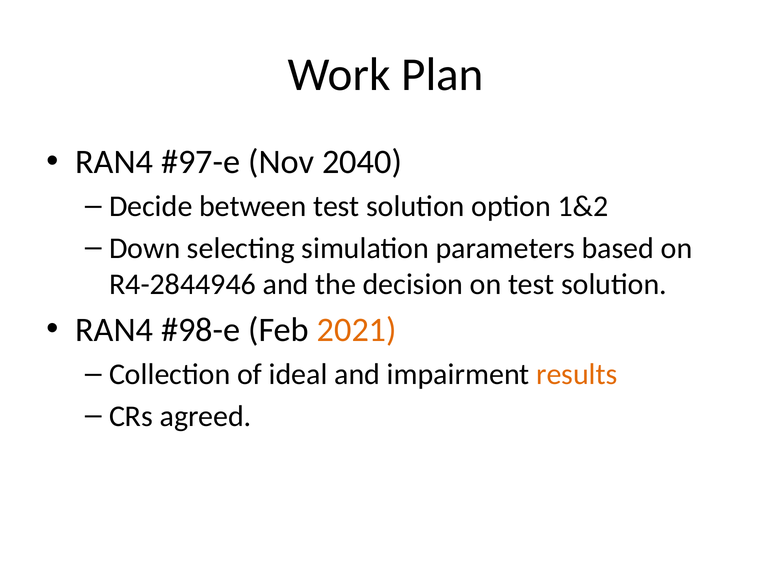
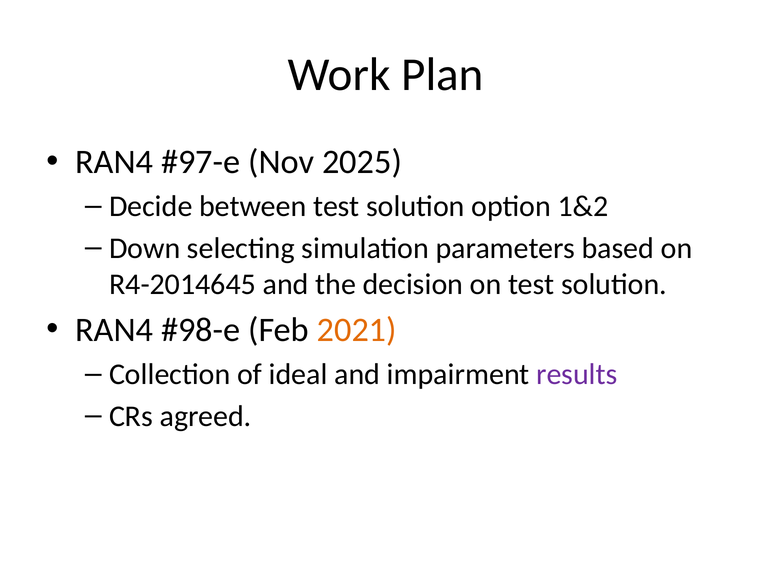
2040: 2040 -> 2025 (362, 162)
R4-2844946: R4-2844946 -> R4-2014645 (183, 284)
results colour: orange -> purple (577, 374)
